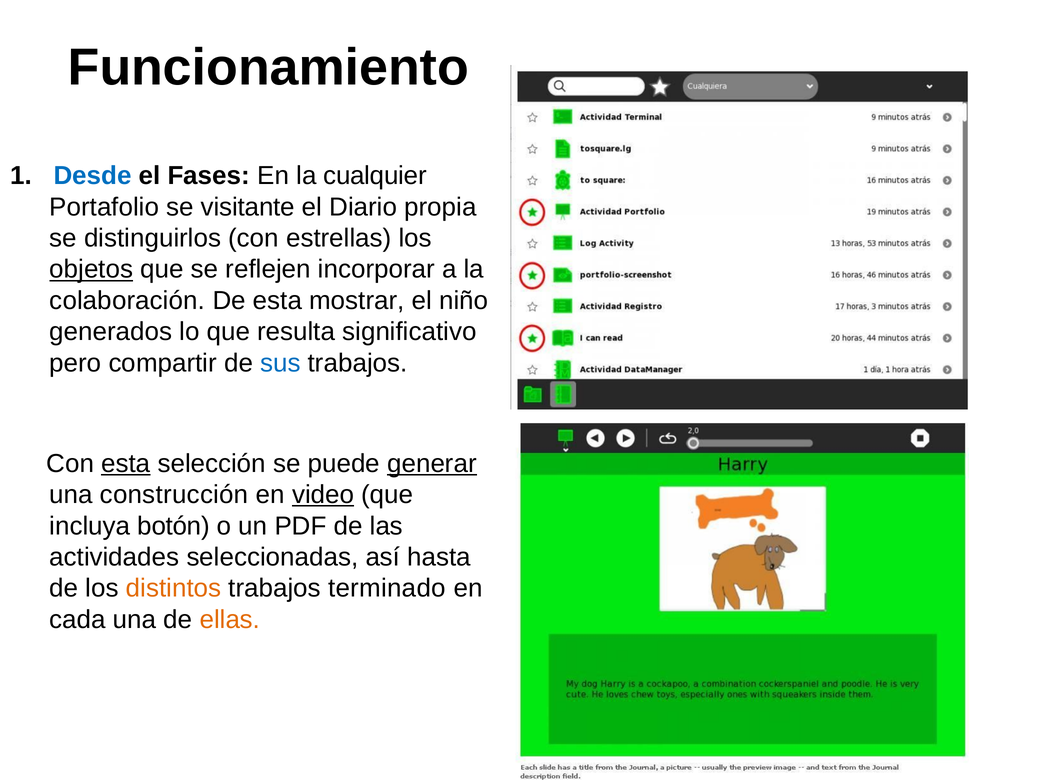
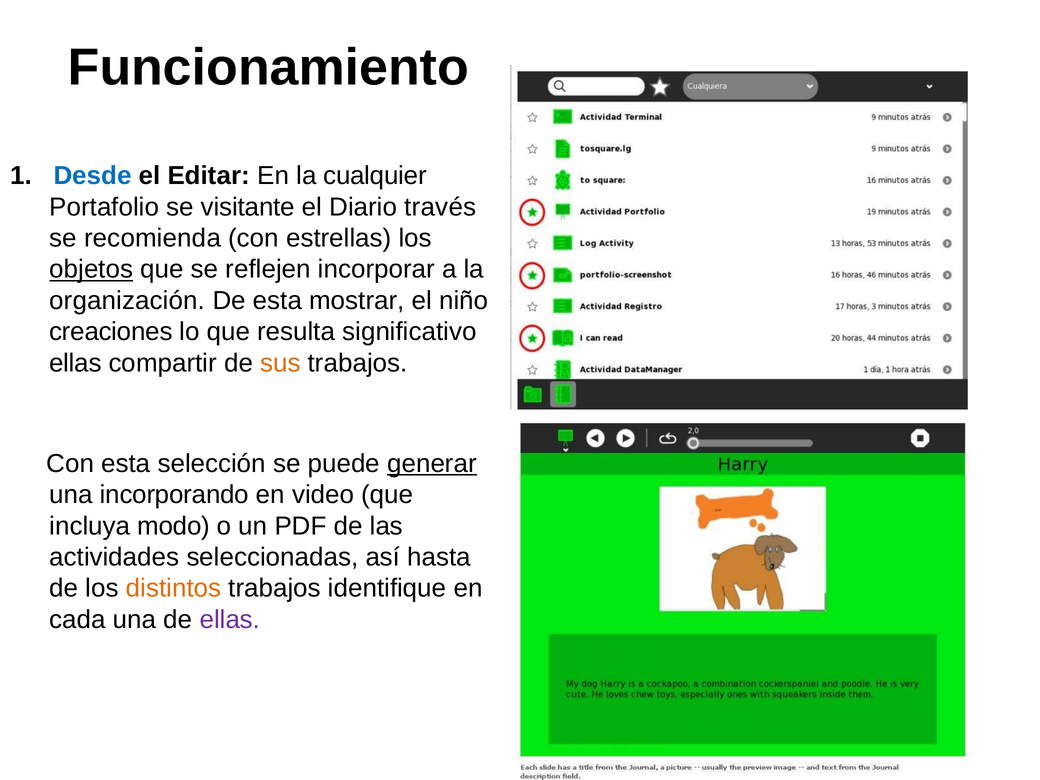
Fases: Fases -> Editar (209, 176)
propia: propia -> través (440, 207)
distinguirlos: distinguirlos -> recomienda (153, 238)
colaboración: colaboración -> organización (127, 301)
generados: generados -> creaciones (111, 332)
pero: pero -> ellas (75, 363)
sus colour: blue -> orange (280, 363)
esta underline: present -> none (126, 464)
construcción: construcción -> incorporando (174, 495)
video underline: present -> none (323, 495)
botón: botón -> modo (174, 526)
terminado: terminado -> identifique (387, 588)
ellas colour: orange -> purple (230, 620)
